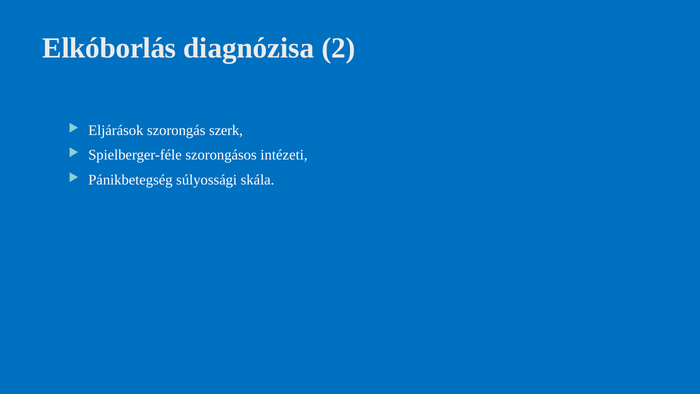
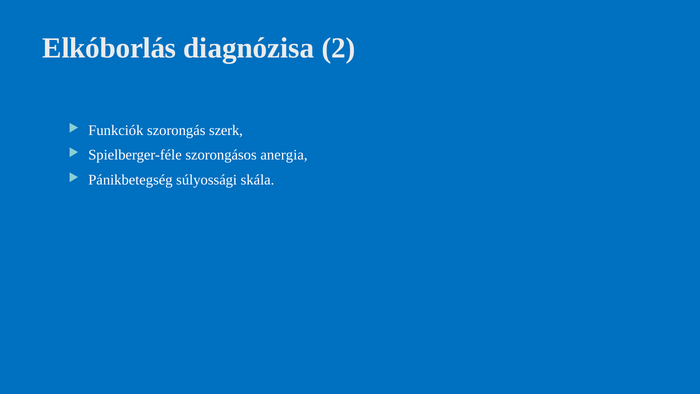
Eljárások: Eljárások -> Funkciók (116, 130)
intézeti: intézeti -> anergia (284, 155)
